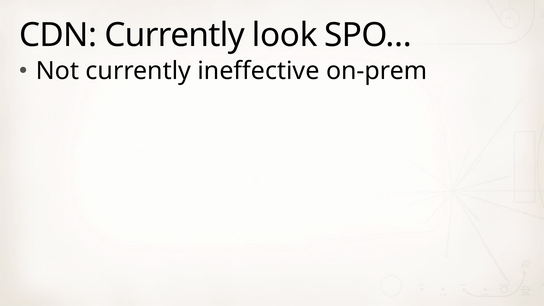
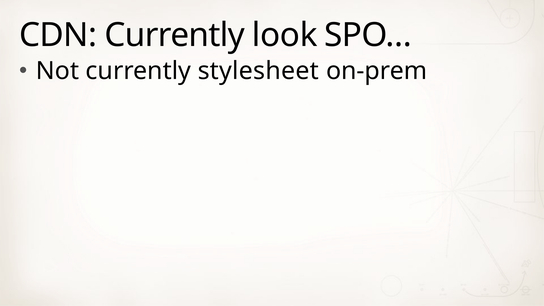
ineffective: ineffective -> stylesheet (258, 71)
